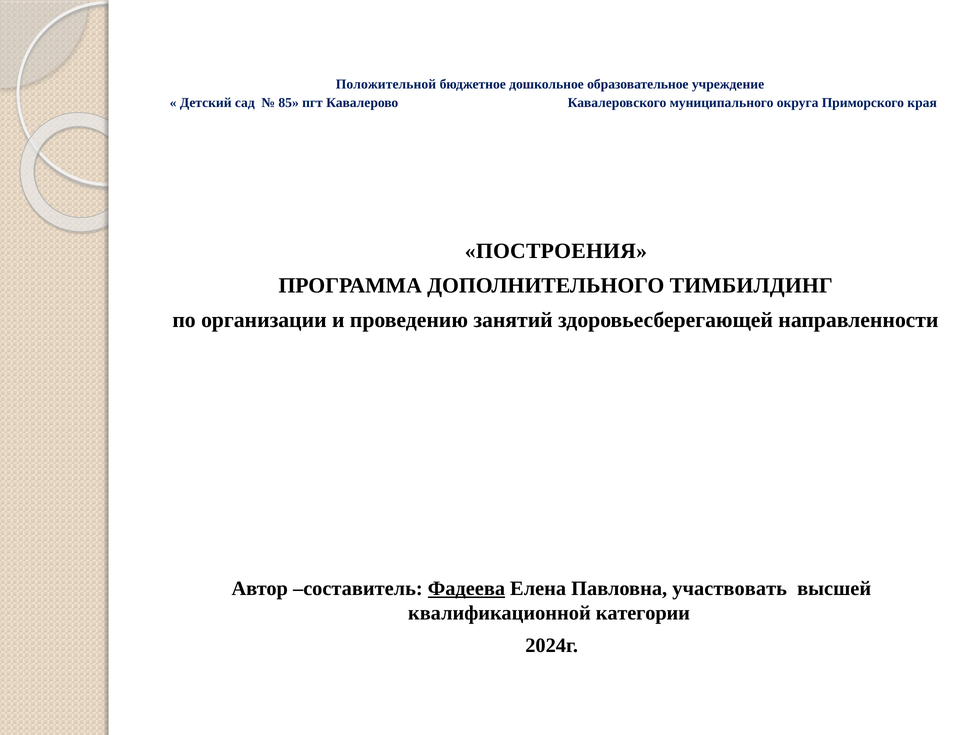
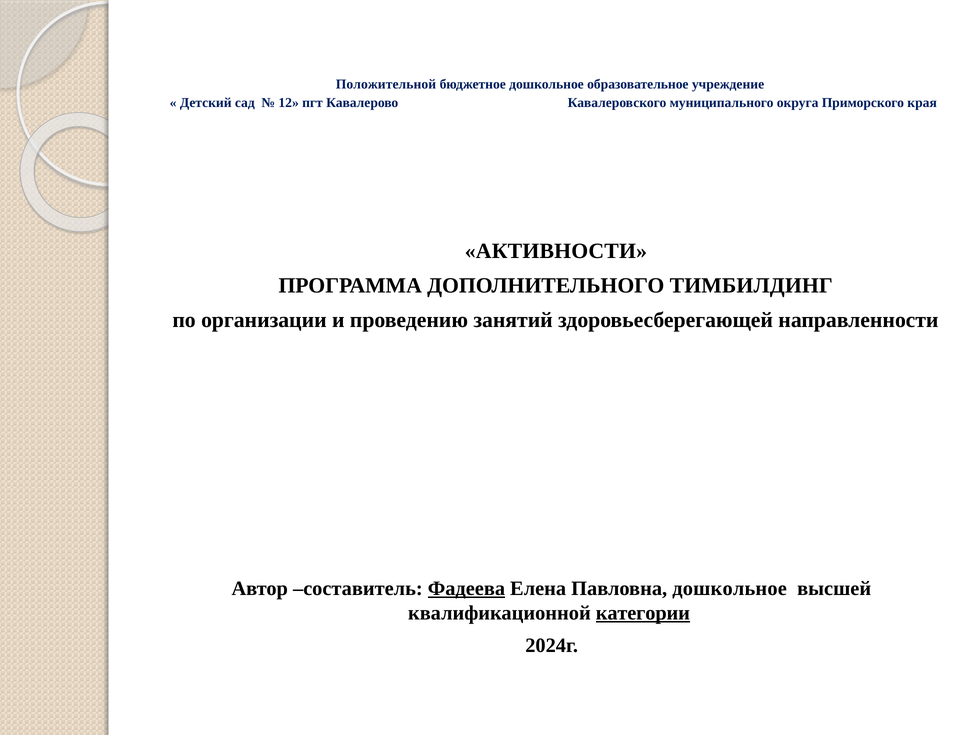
85: 85 -> 12 (289, 103)
ПОСТРОЕНИЯ: ПОСТРОЕНИЯ -> АКТИВНОСТИ (556, 251)
Павловна участвовать: участвовать -> дошкольное (730, 588)
категории underline: none -> present (643, 612)
